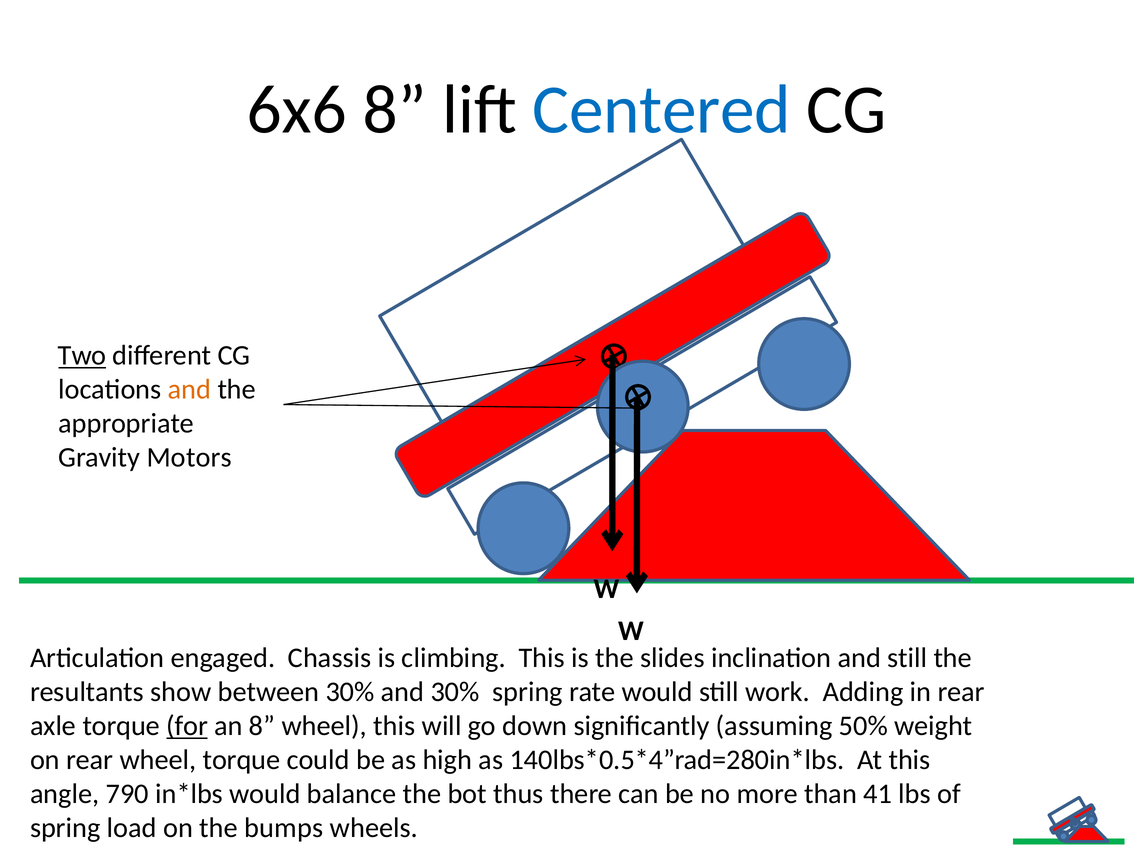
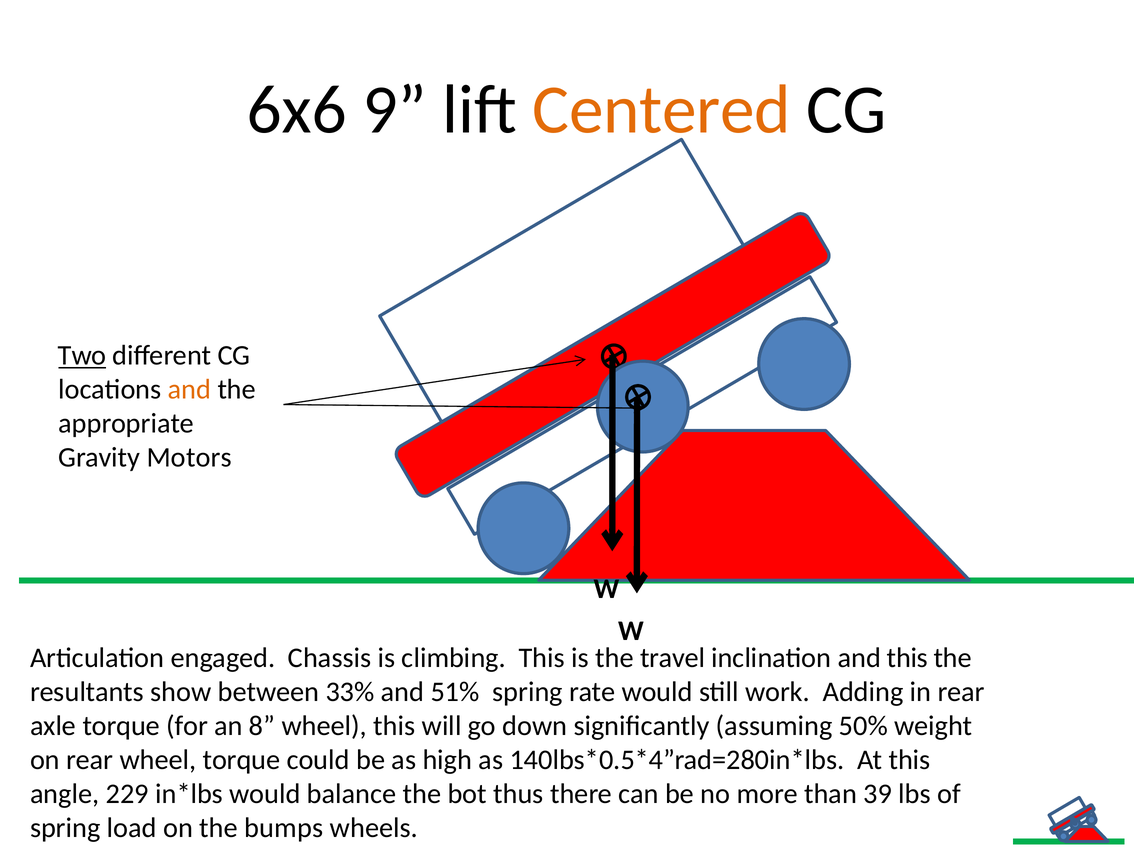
6x6 8: 8 -> 9 (395, 110)
Centered colour: blue -> orange (662, 110)
slides: slides -> travel (673, 657)
and still: still -> this (907, 657)
between 30%: 30% -> 33% (350, 691)
and 30%: 30% -> 51% (455, 691)
for underline: present -> none (187, 726)
790: 790 -> 229 (127, 794)
41: 41 -> 39 (878, 794)
